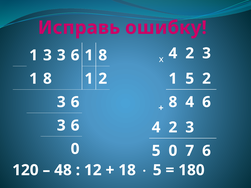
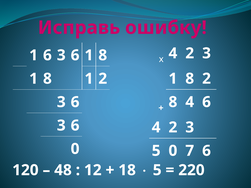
1 3: 3 -> 6 (47, 55)
5: 5 -> 8 (190, 79)
180: 180 -> 220 (191, 170)
